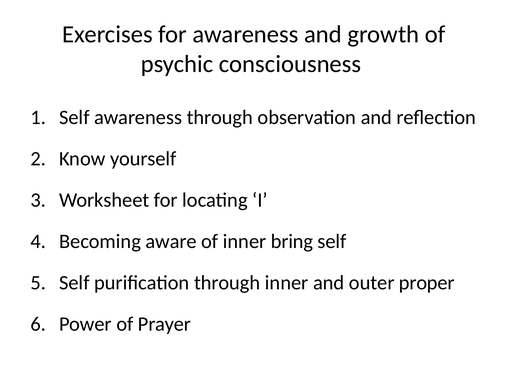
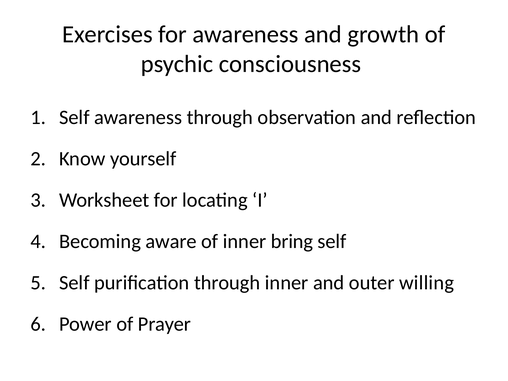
proper: proper -> willing (427, 283)
